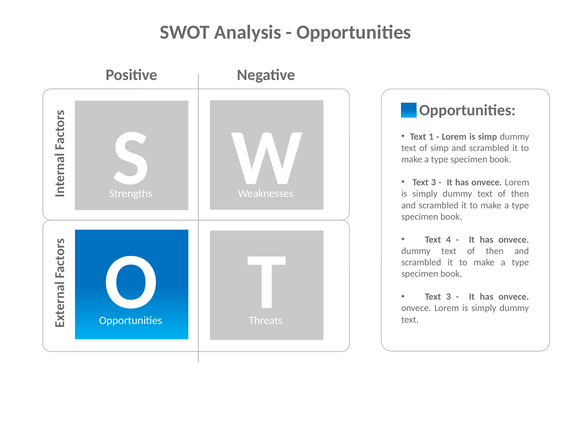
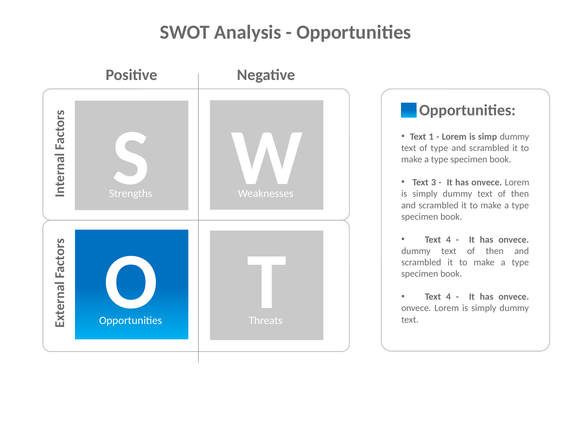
of simp: simp -> type (439, 148)
3: 3 -> 4 (448, 297)
